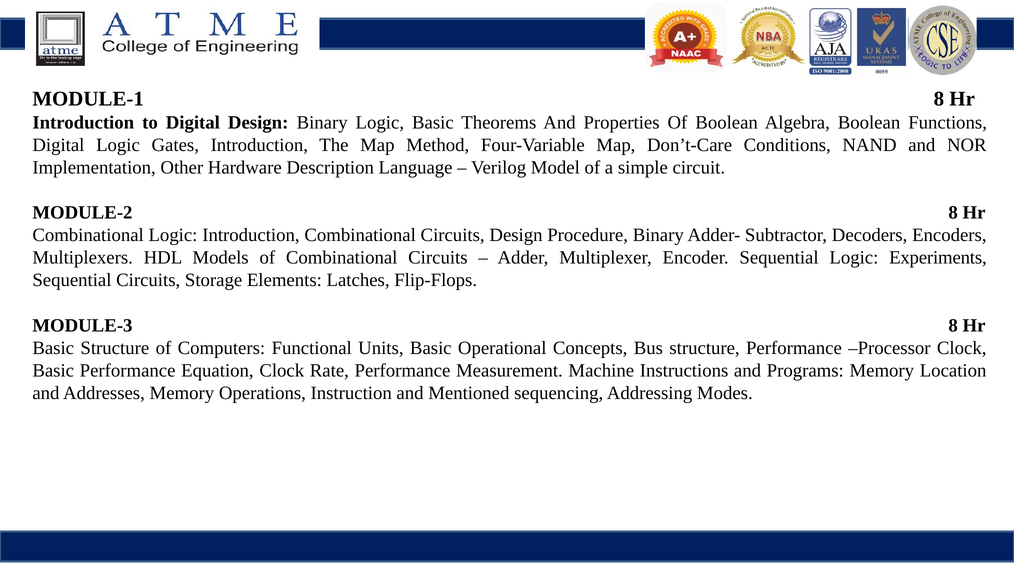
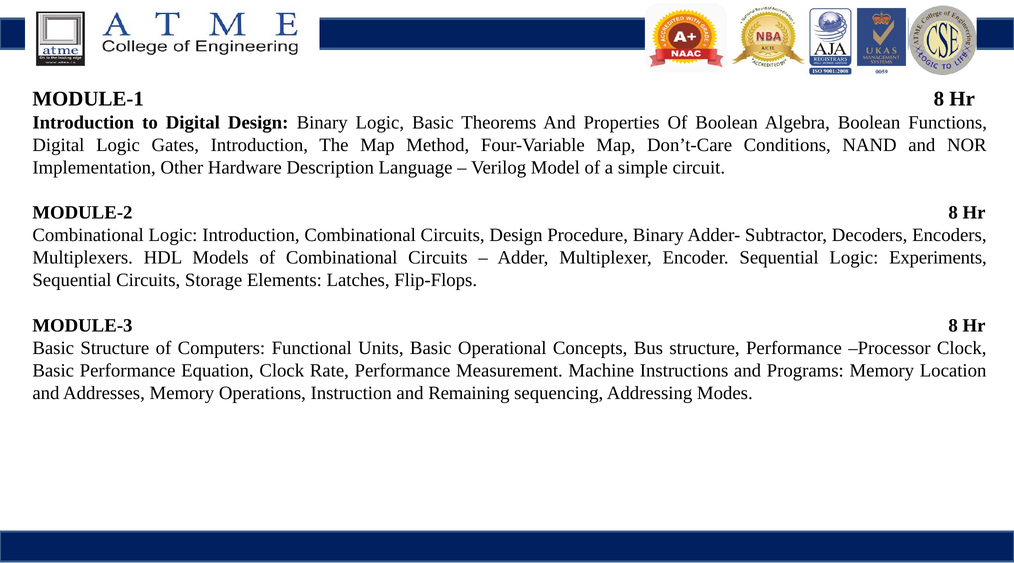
Mentioned: Mentioned -> Remaining (469, 393)
